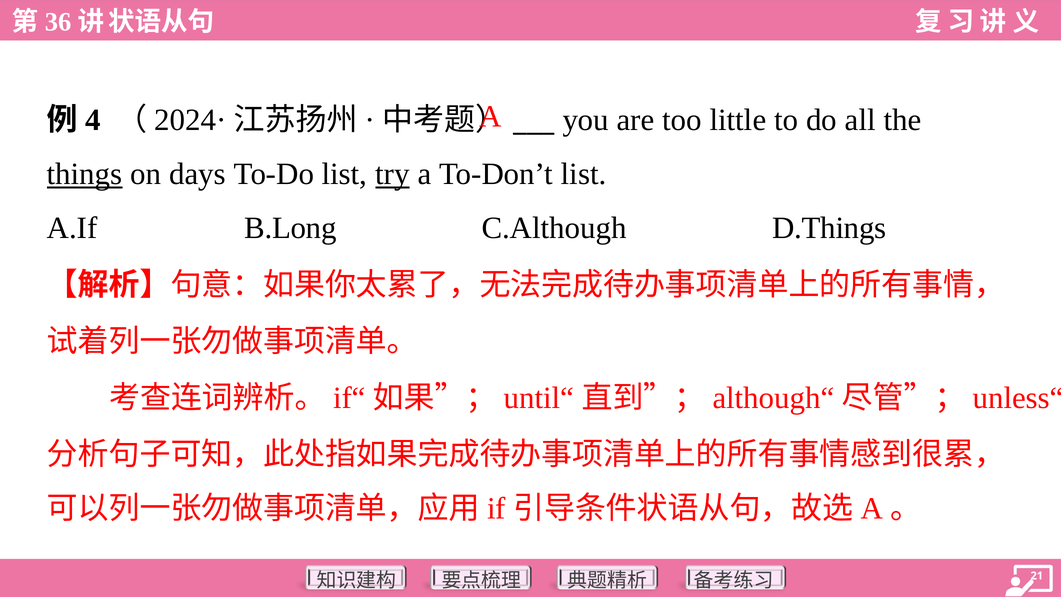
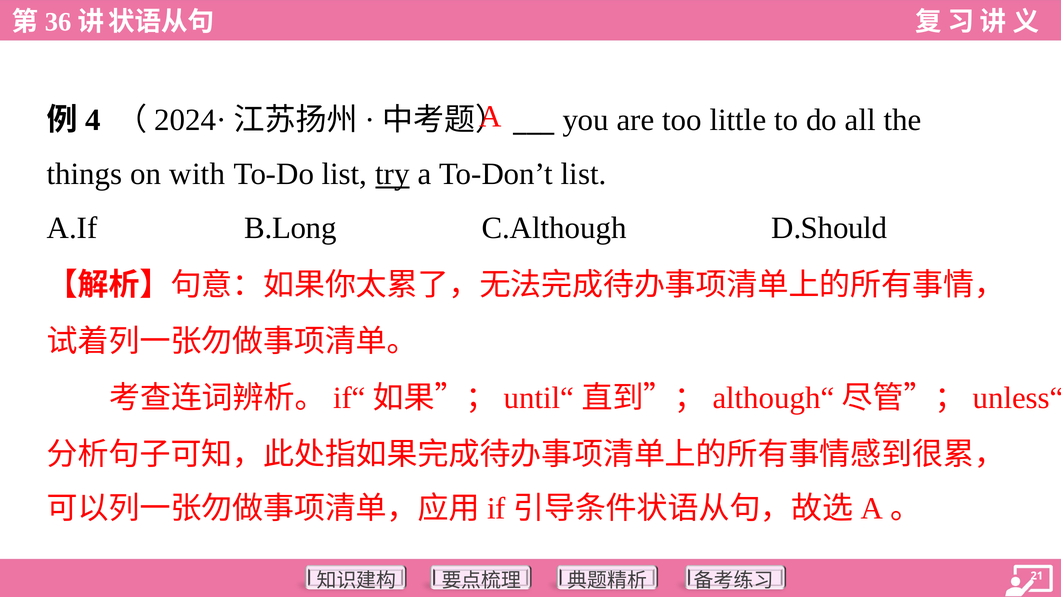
things underline: present -> none (85, 174)
days: days -> with (197, 174)
D.Things: D.Things -> D.Should (829, 228)
